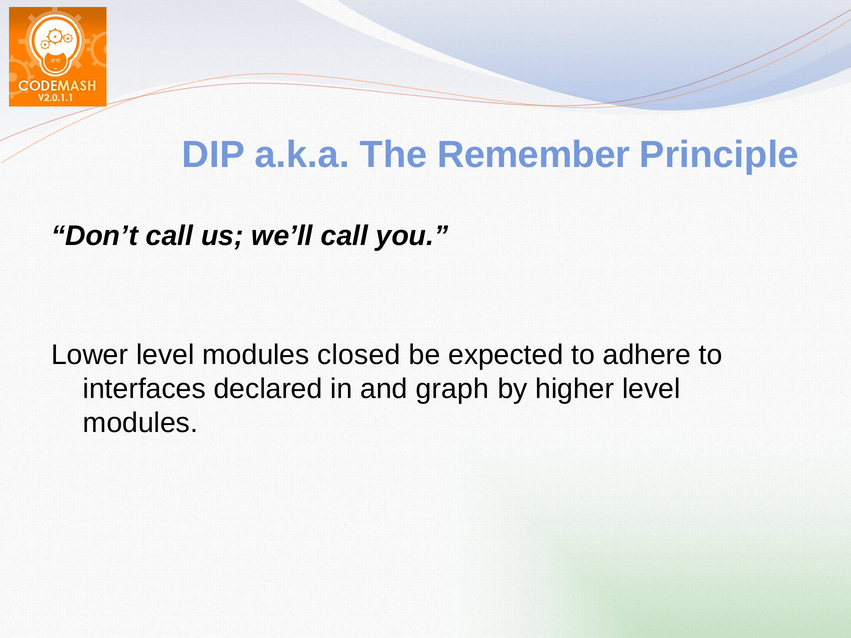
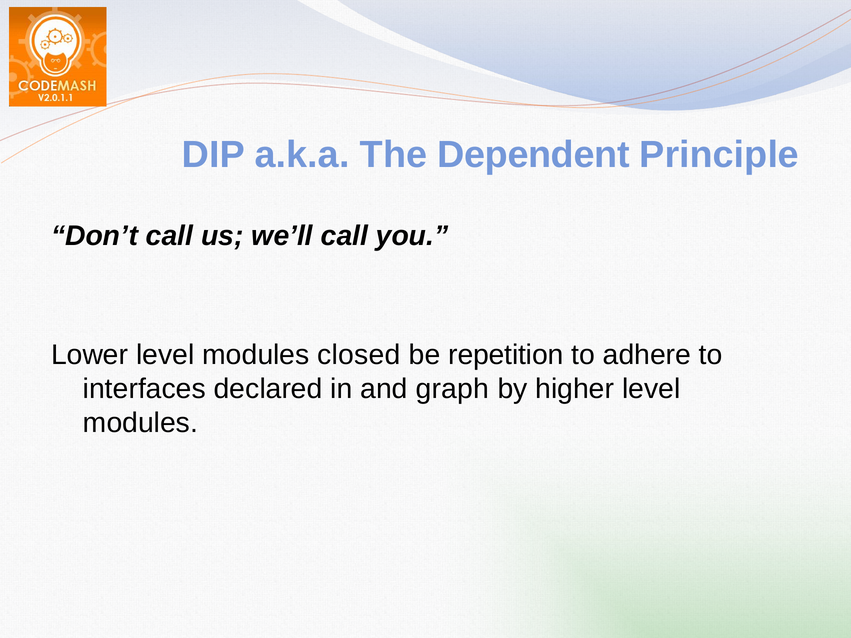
Remember: Remember -> Dependent (533, 155)
expected: expected -> repetition (506, 355)
